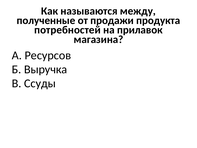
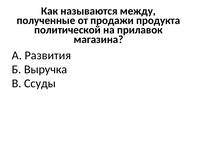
потребностей: потребностей -> политической (68, 30)
Ресурсов: Ресурсов -> Развития (48, 55)
